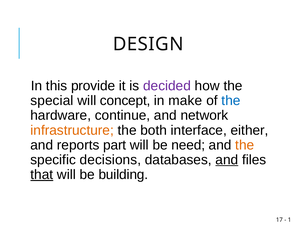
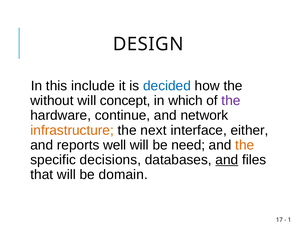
provide: provide -> include (93, 86)
decided colour: purple -> blue (167, 86)
special: special -> without (52, 100)
make: make -> which (186, 100)
the colour: blue -> purple (231, 100)
both: both -> next (154, 130)
part: part -> well (115, 145)
that underline: present -> none (42, 174)
building: building -> domain (123, 174)
